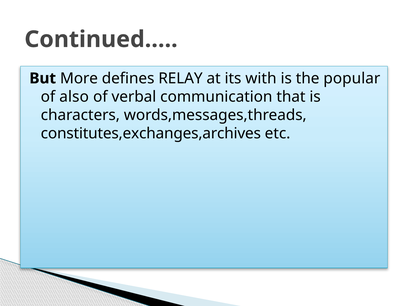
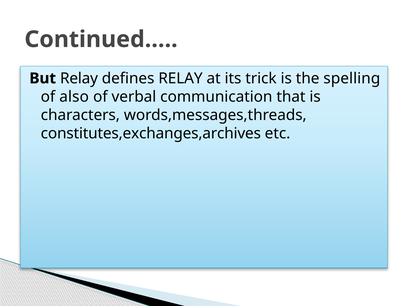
But More: More -> Relay (79, 78)
with: with -> trick (261, 78)
popular: popular -> spelling (352, 78)
